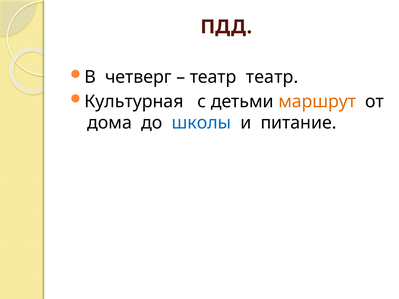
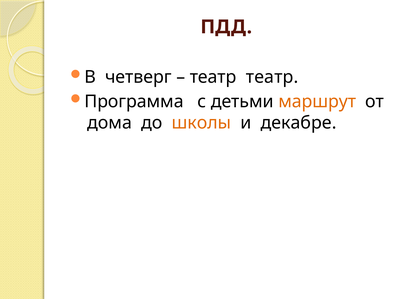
Культурная: Культурная -> Программа (134, 102)
школы colour: blue -> orange (201, 123)
питание: питание -> декабре (299, 123)
